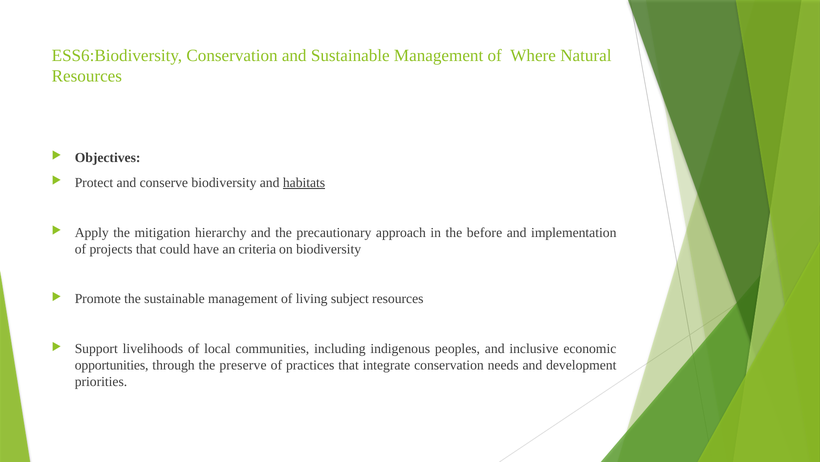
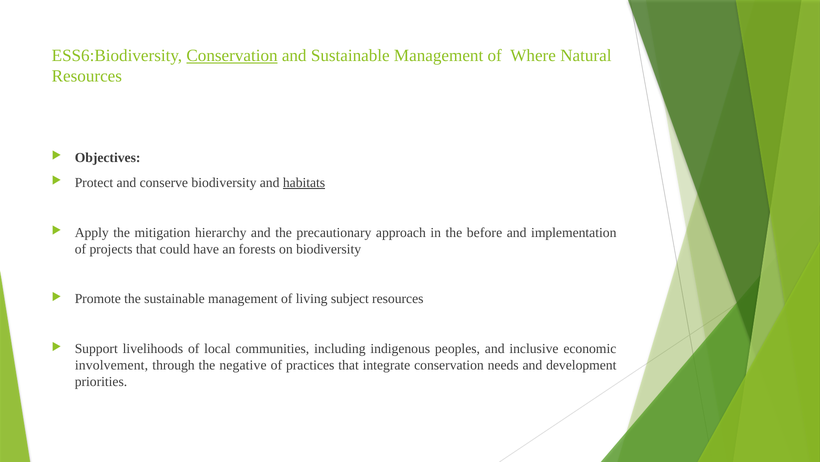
Conservation underline: none -> present (232, 56)
criteria: criteria -> forests (257, 249)
opportunities: opportunities -> involvement (112, 365)
preserve: preserve -> negative (243, 365)
